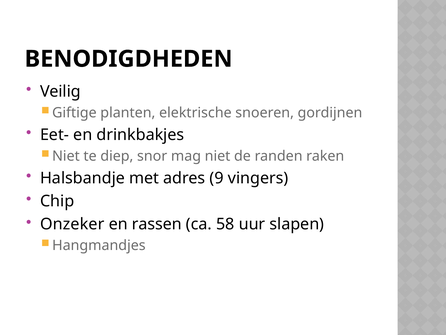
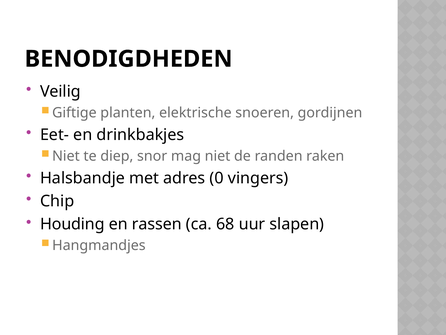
9: 9 -> 0 (217, 178)
Onzeker: Onzeker -> Houding (72, 224)
58: 58 -> 68 (225, 224)
